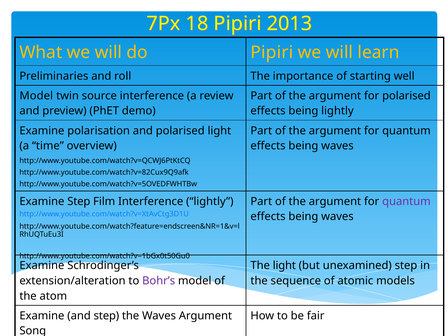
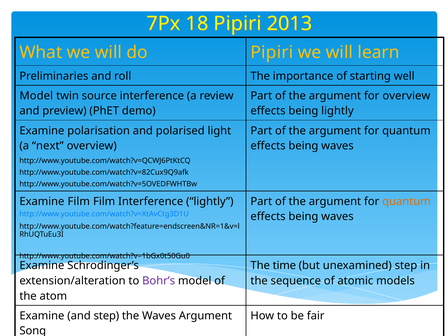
for polarised: polarised -> overview (406, 96)
a time: time -> next (48, 146)
Examine Step: Step -> Film (79, 201)
quantum colour: purple -> orange (406, 201)
The light: light -> time (284, 266)
